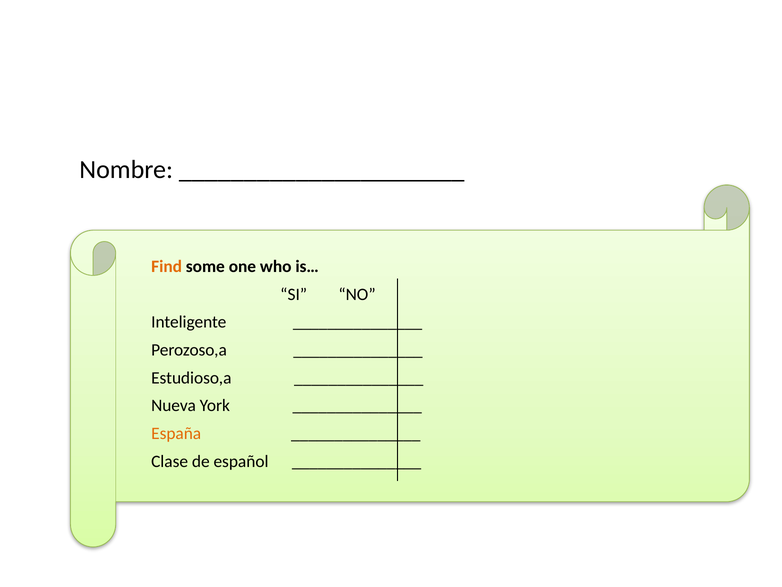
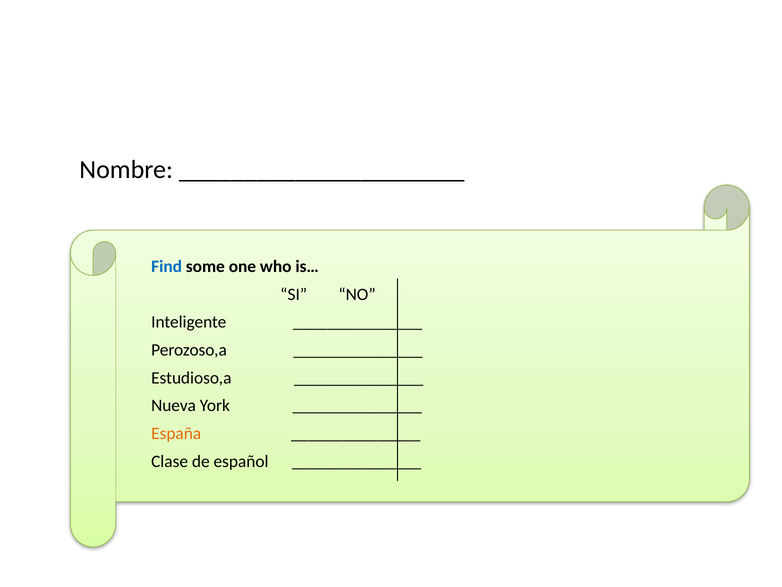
Find colour: orange -> blue (167, 266)
